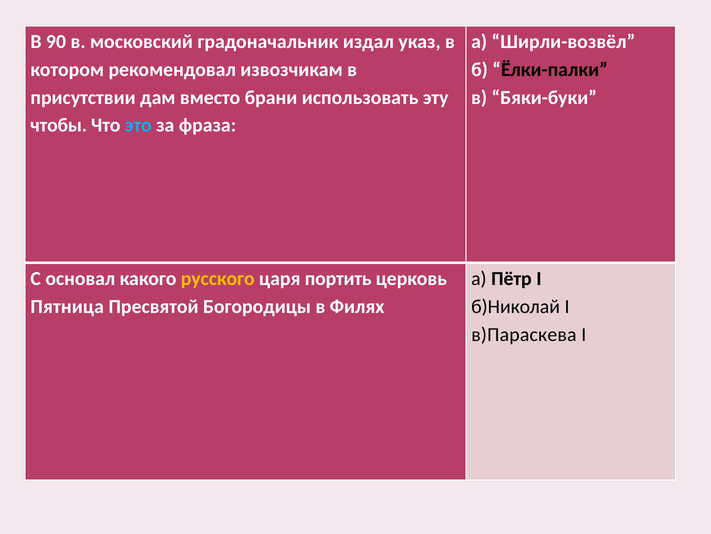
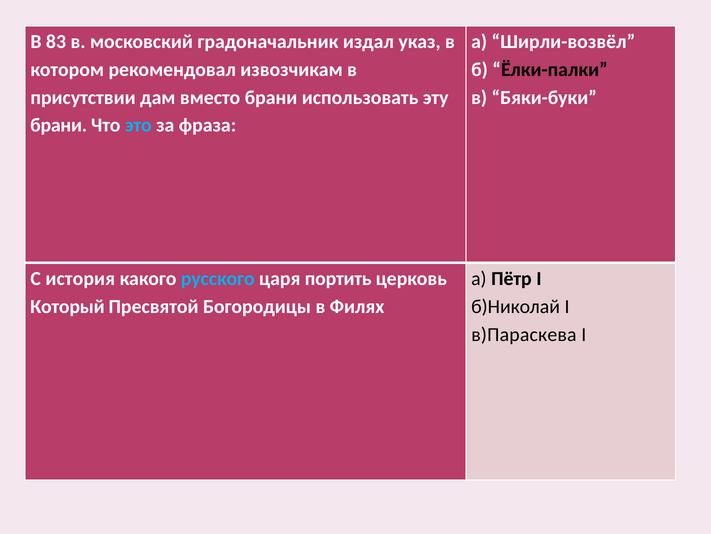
90: 90 -> 83 (56, 42)
чтобы: чтобы -> брани (59, 125)
основал: основал -> история (80, 278)
русского colour: yellow -> light blue (218, 278)
Пятница: Пятница -> Который (67, 306)
